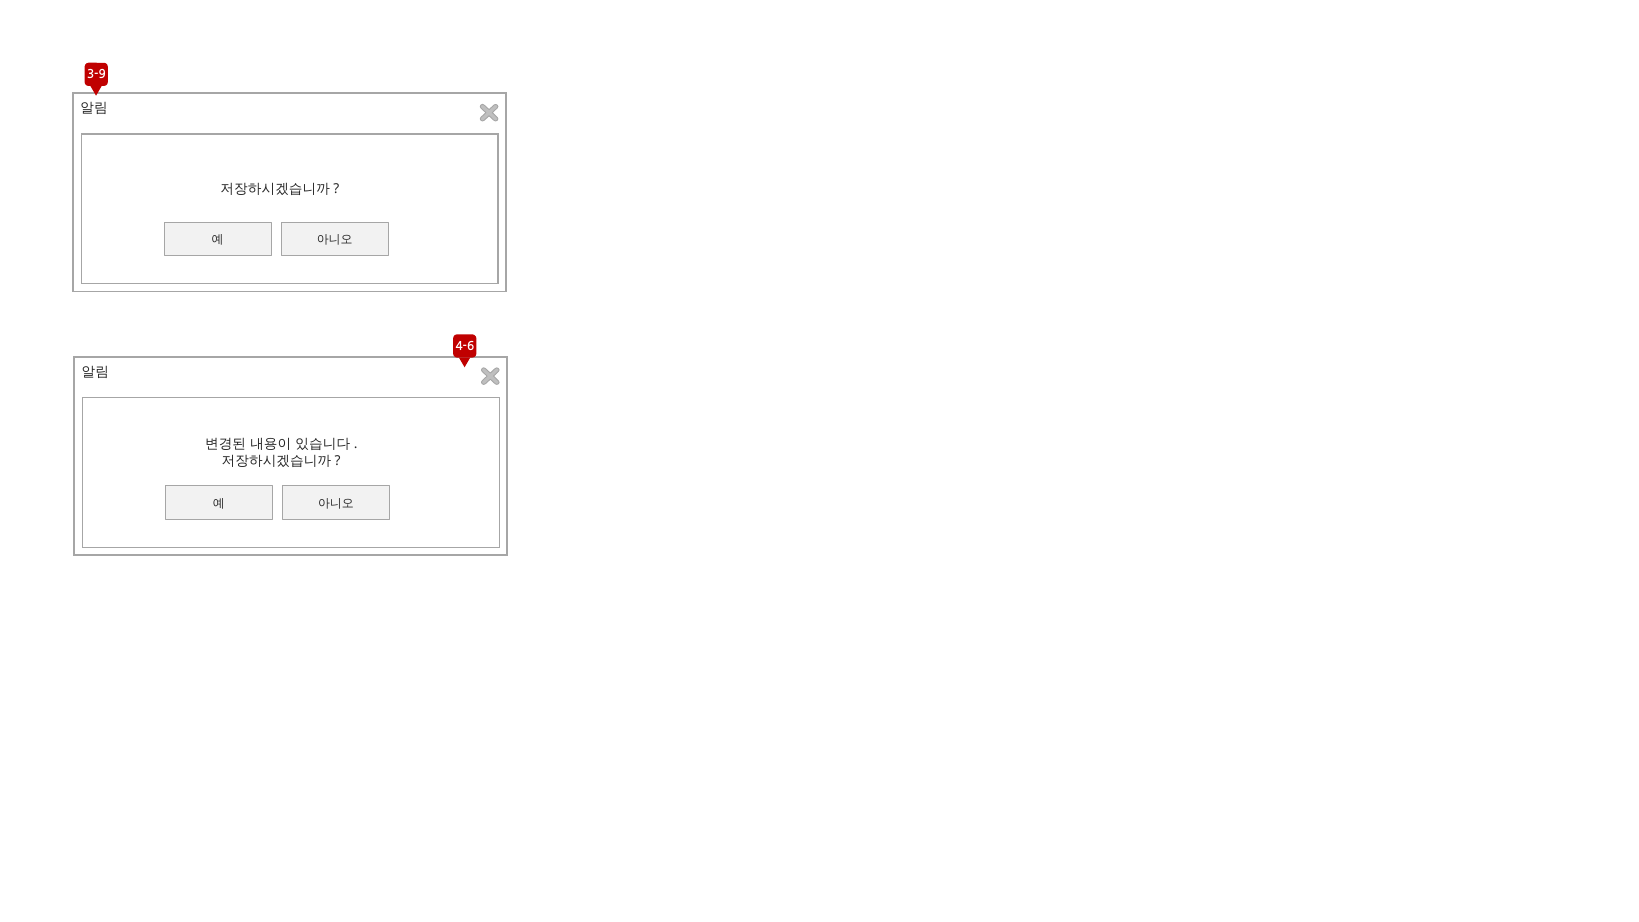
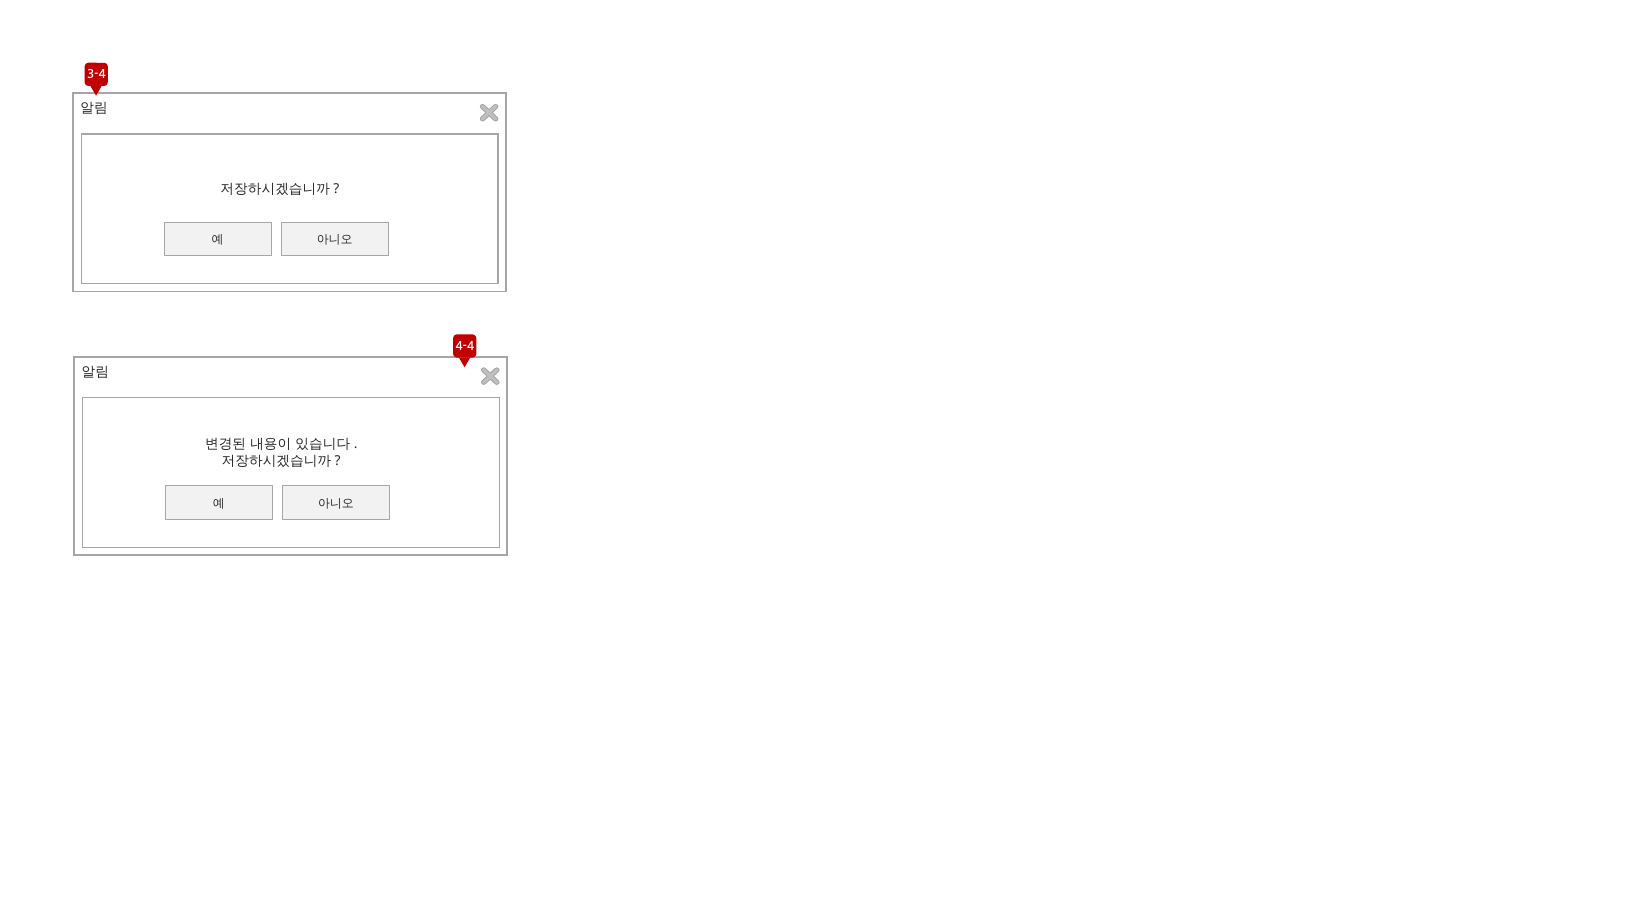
3-9: 3-9 -> 3-4 (96, 75)
4-6: 4-6 -> 4-4 (465, 347)
